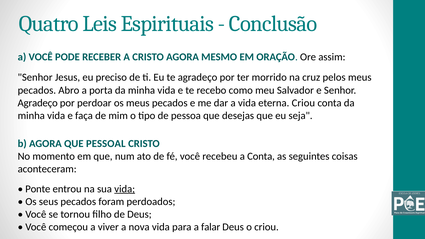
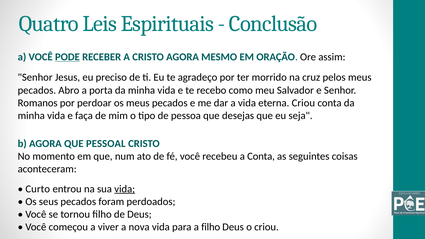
PODE underline: none -> present (67, 57)
Agradeço: Agradeço -> Romanos (38, 103)
Ponte: Ponte -> Curto (38, 189)
a falar: falar -> filho (211, 227)
